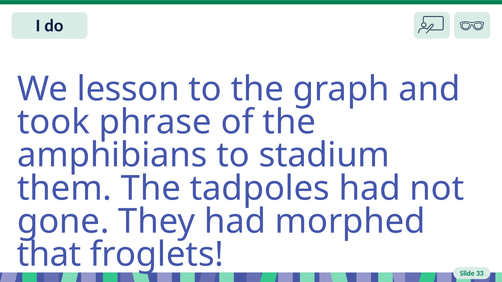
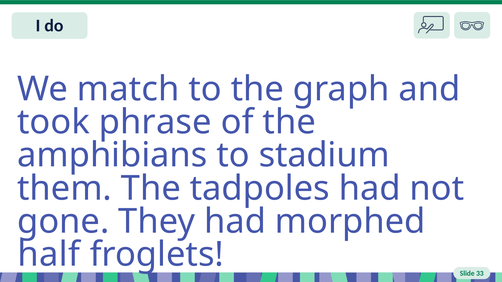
lesson: lesson -> match (128, 89)
that: that -> half (49, 255)
